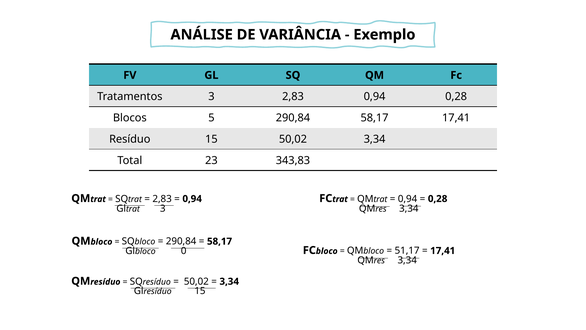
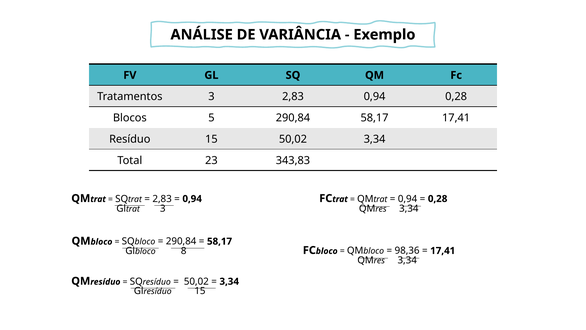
0: 0 -> 8 (184, 251)
51,17: 51,17 -> 98,36 (407, 250)
